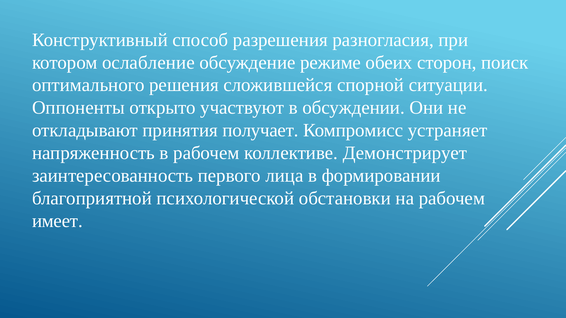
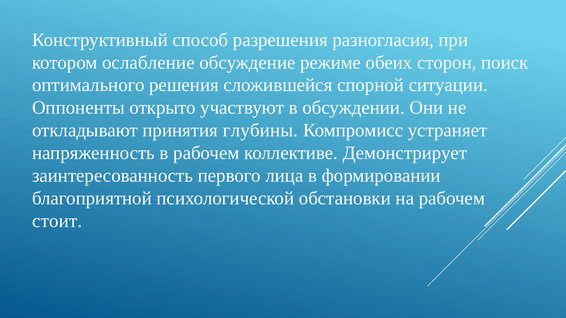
получает: получает -> глубины (260, 130)
имеет: имеет -> стоит (57, 221)
